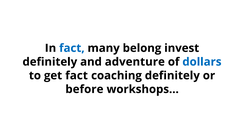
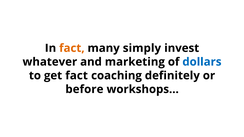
fact colour: blue -> orange (72, 48)
belong: belong -> simply (142, 48)
definitely: definitely -> whatever (50, 62)
adventure: adventure -> marketing (135, 62)
